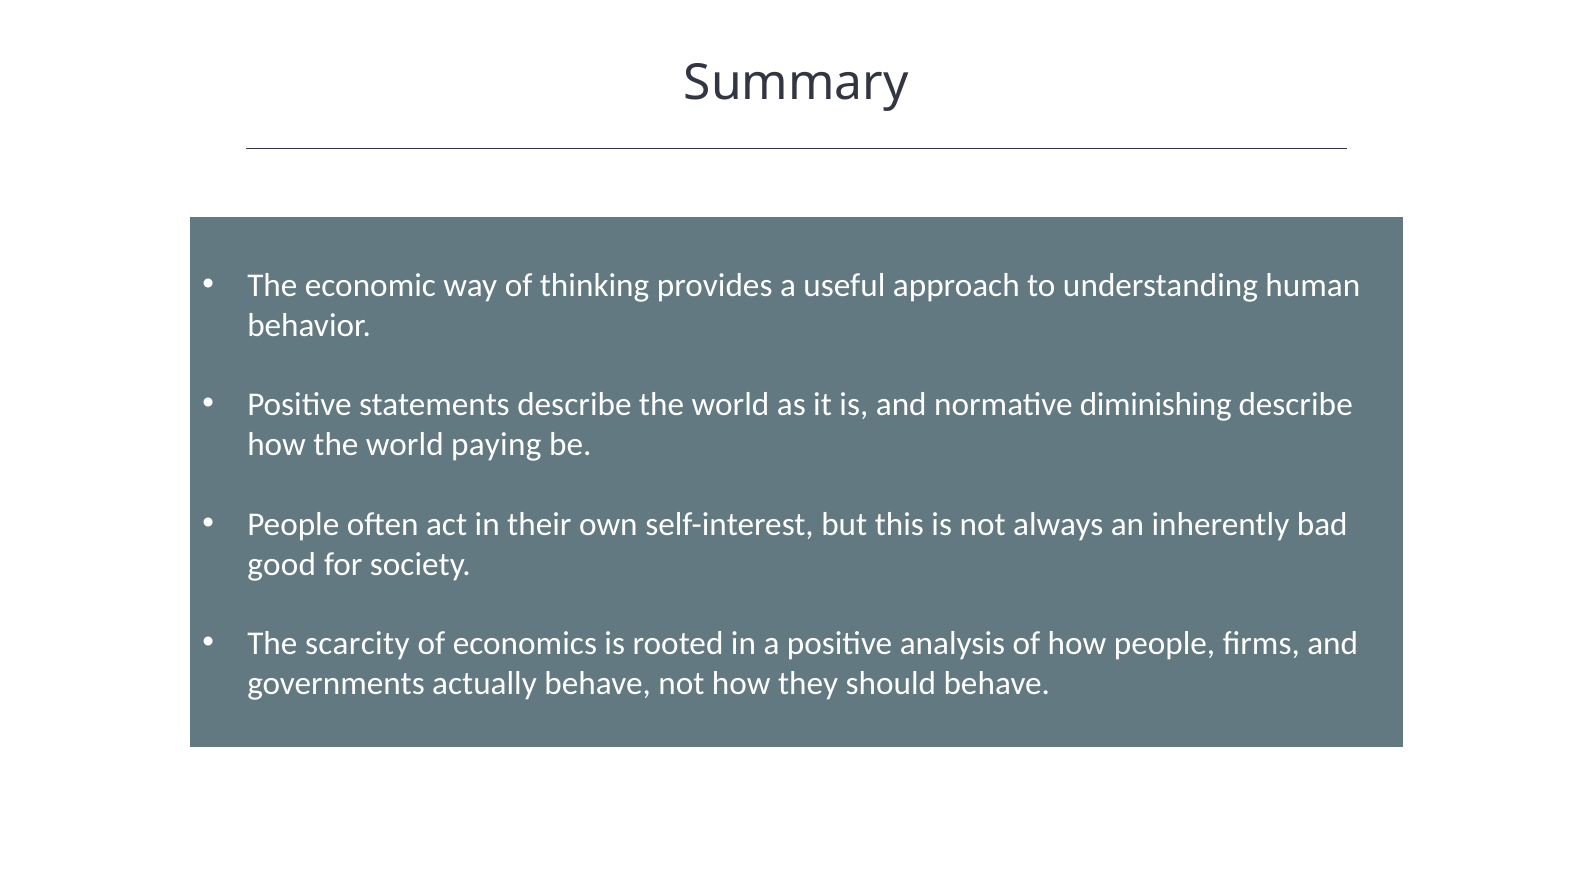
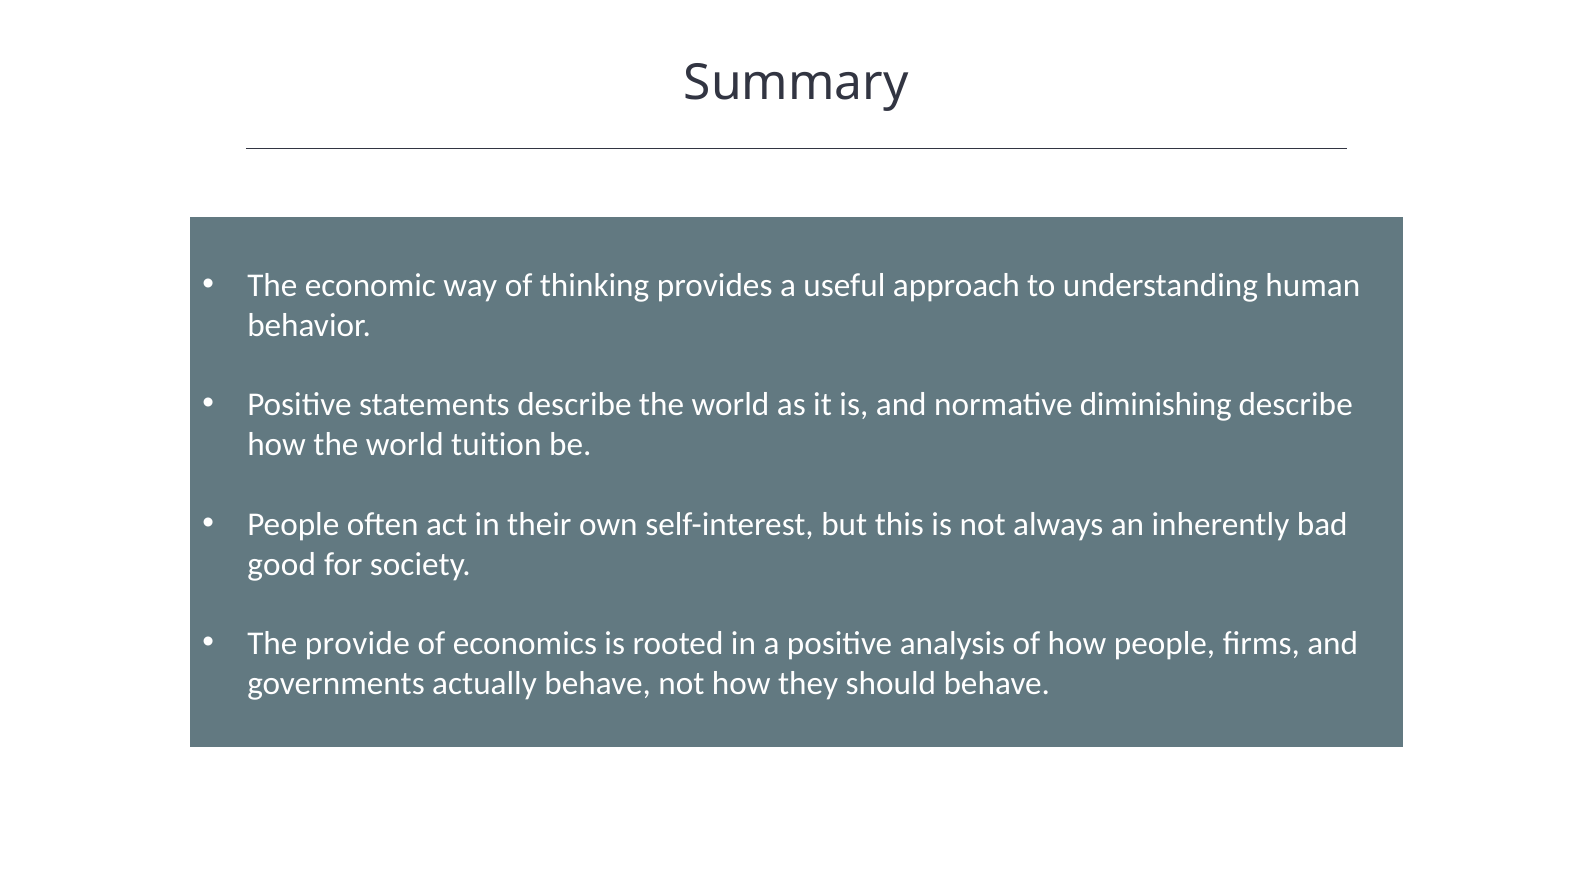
paying: paying -> tuition (496, 445)
scarcity: scarcity -> provide (357, 644)
